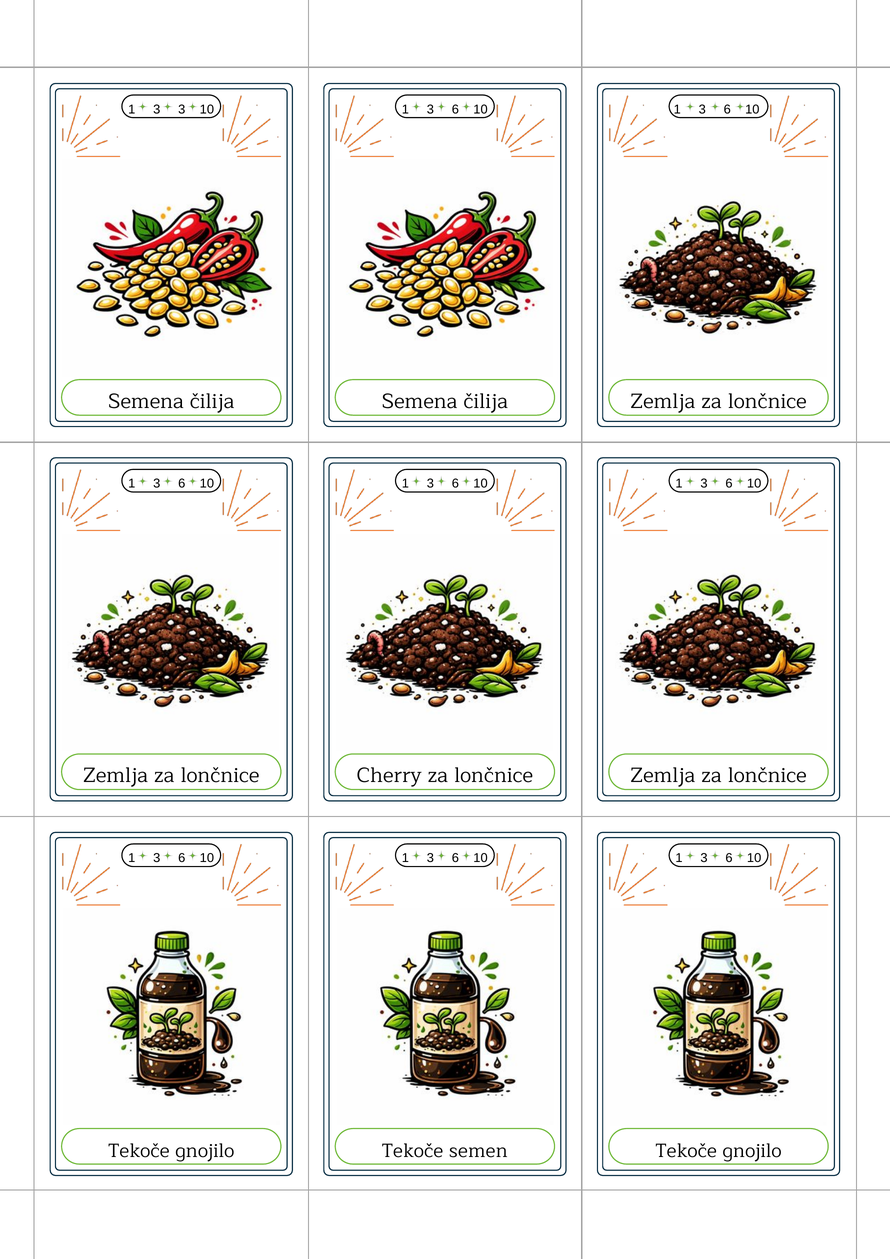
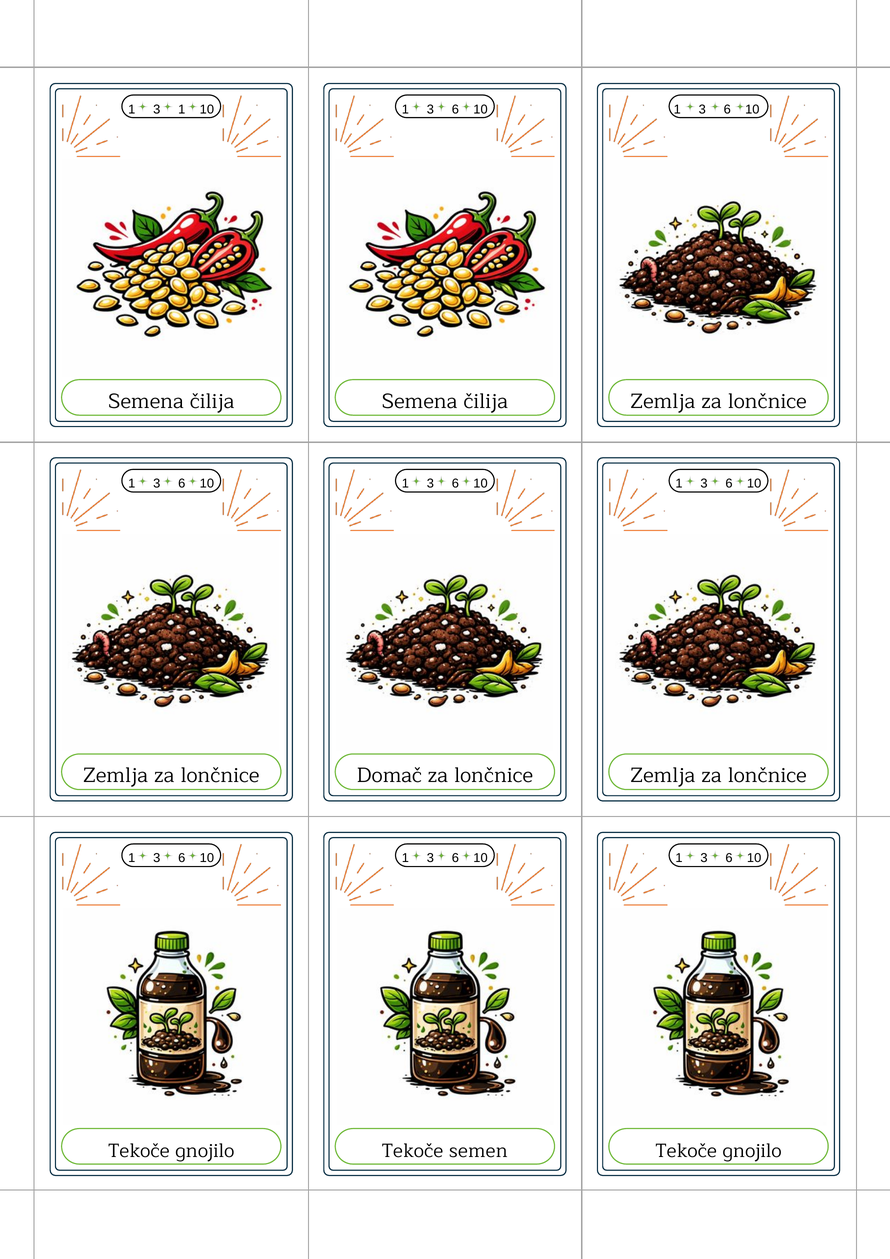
3 3: 3 -> 1 (182, 109)
Cherry: Cherry -> Domač (389, 775)
